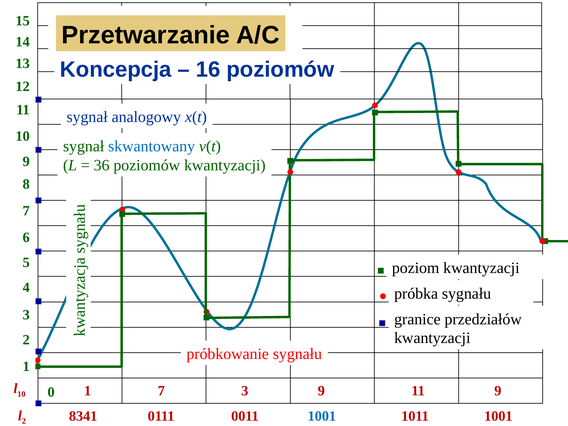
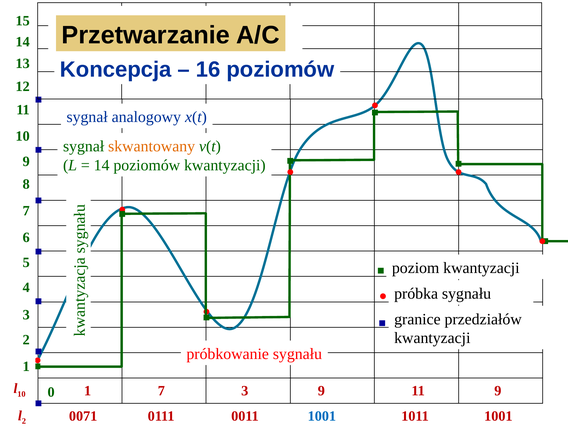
skwantowany colour: blue -> orange (152, 146)
36: 36 -> 14 (102, 165)
8341: 8341 -> 0071 (83, 416)
